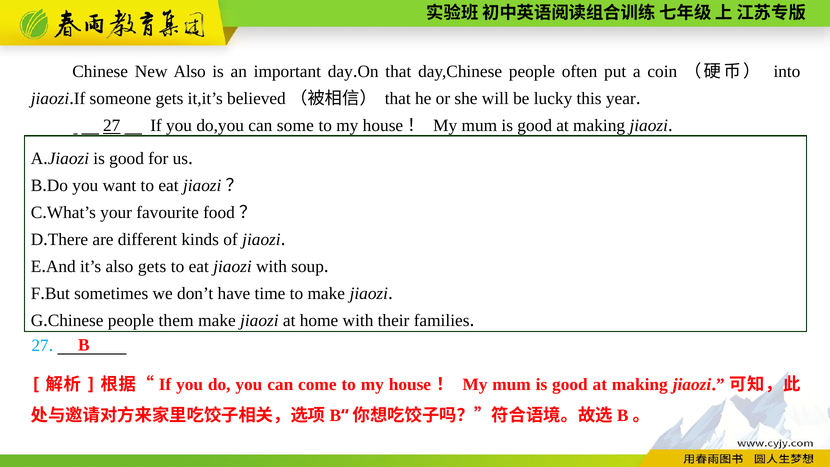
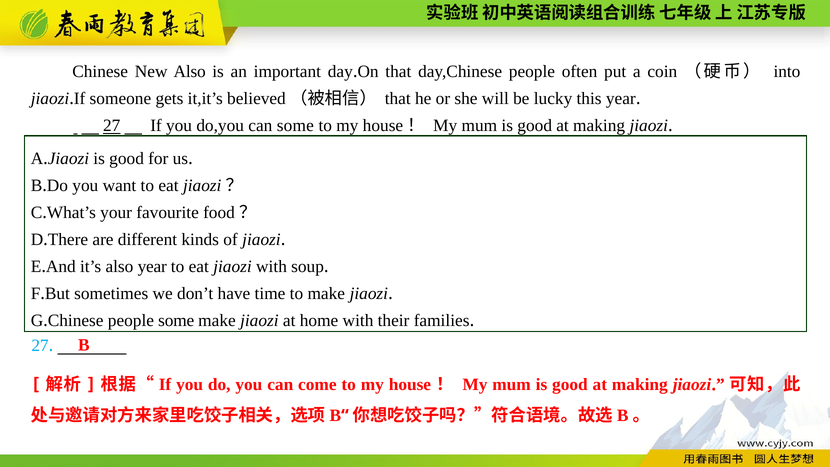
also gets: gets -> year (152, 266)
people them: them -> some (176, 320)
